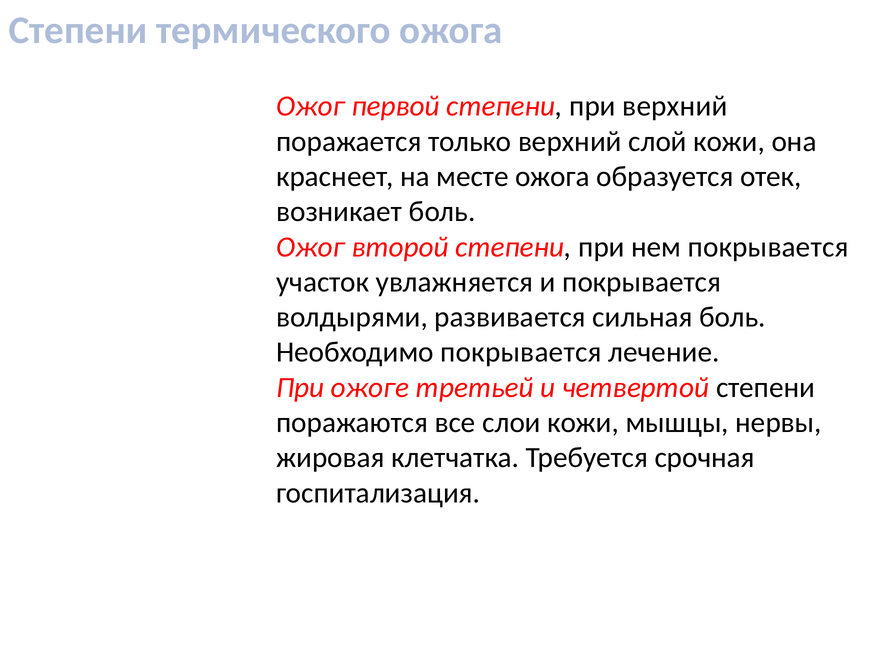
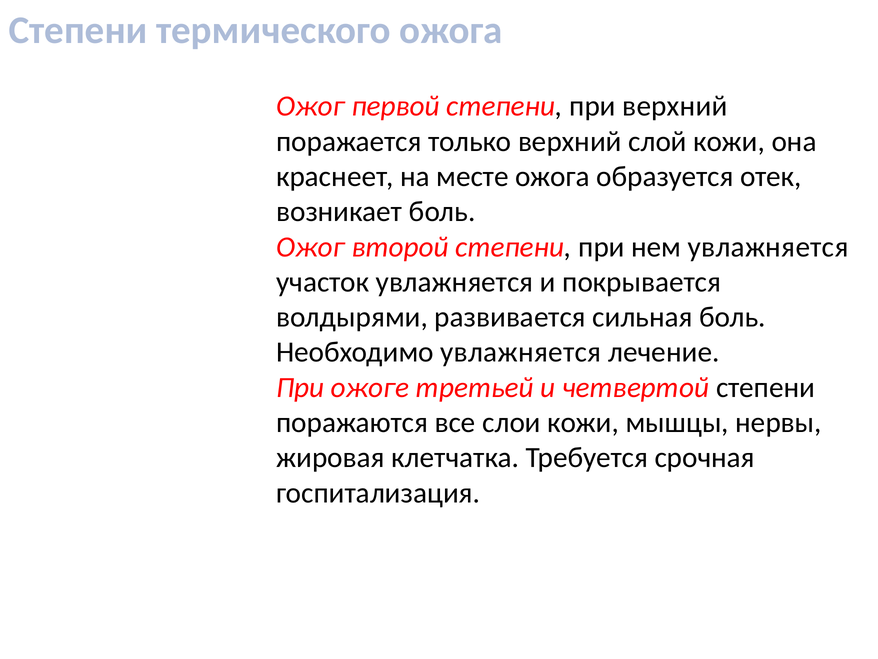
нем покрывается: покрывается -> увлажняется (768, 247)
Необходимо покрывается: покрывается -> увлажняется (521, 352)
